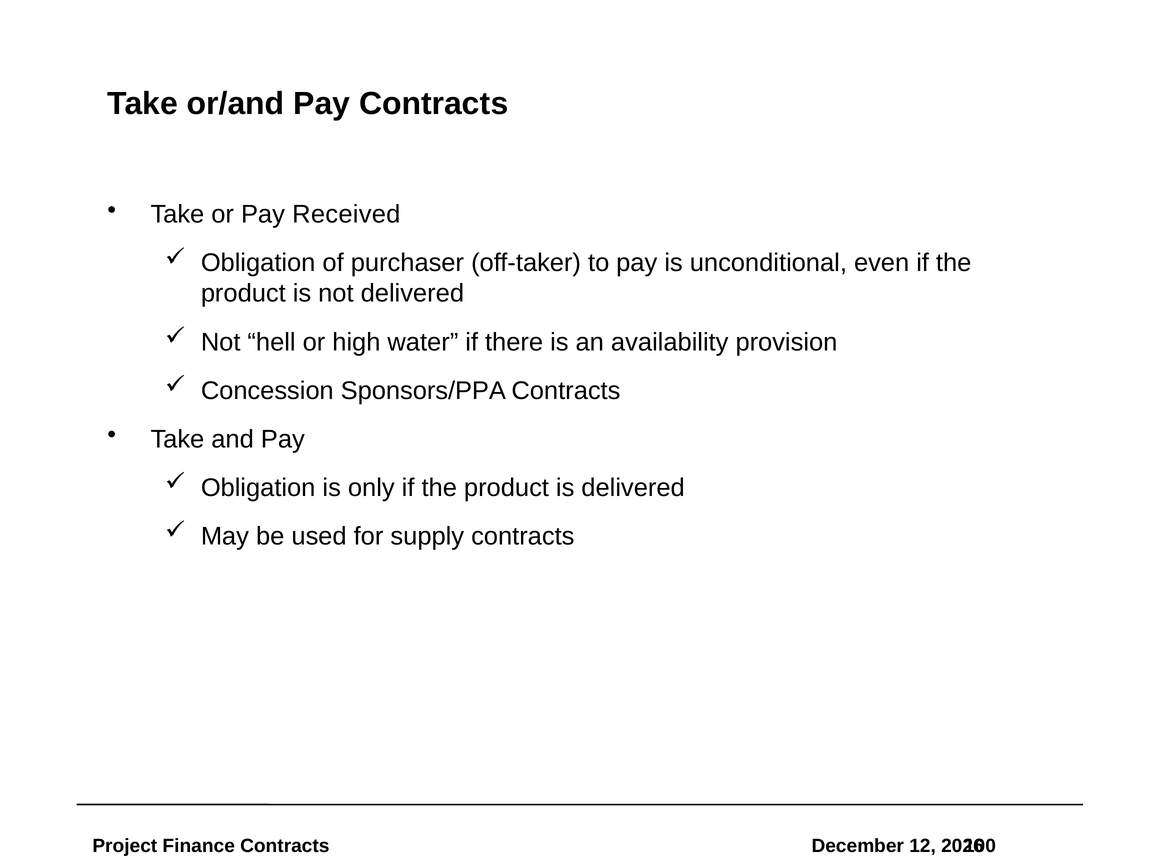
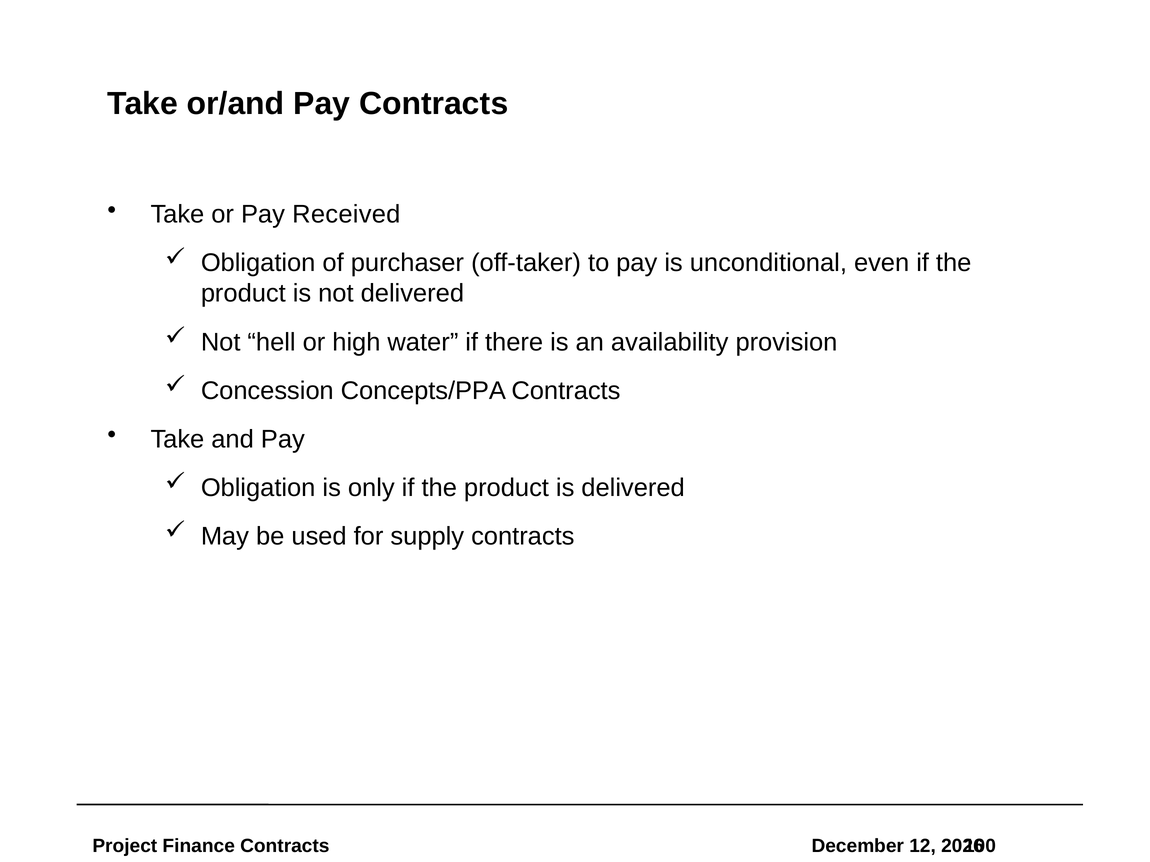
Sponsors/PPA: Sponsors/PPA -> Concepts/PPA (423, 391)
